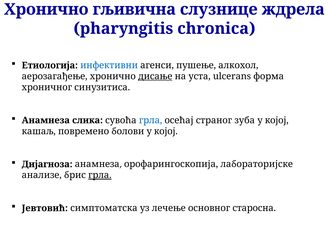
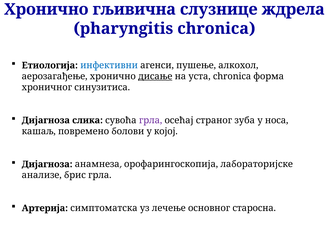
уста ulcerans: ulcerans -> chronica (232, 76)
Анамнеза: Анамнеза -> Дијагноза (46, 120)
грла colour: blue -> purple (151, 120)
којој: којој -> носа (277, 120)
грла underline: present -> none (100, 175)
Јевтовић: Јевтовић -> Артерија (45, 208)
